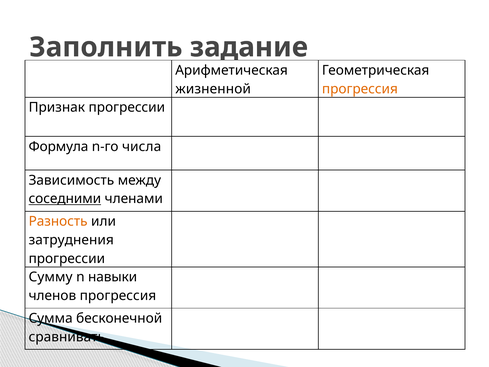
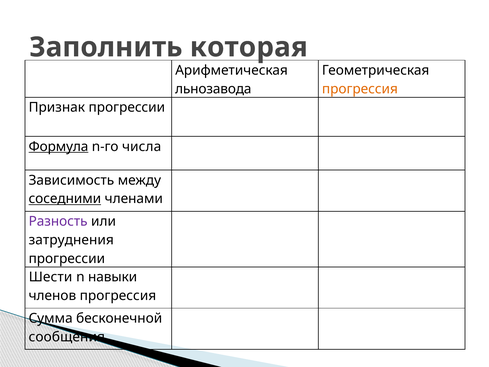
задание: задание -> которая (249, 47)
жизненной: жизненной -> льнозавода (213, 89)
Формула underline: none -> present (58, 146)
Разность colour: orange -> purple (58, 221)
Сумму: Сумму -> Шести (51, 277)
сравнивать: сравнивать -> сообщения (67, 337)
